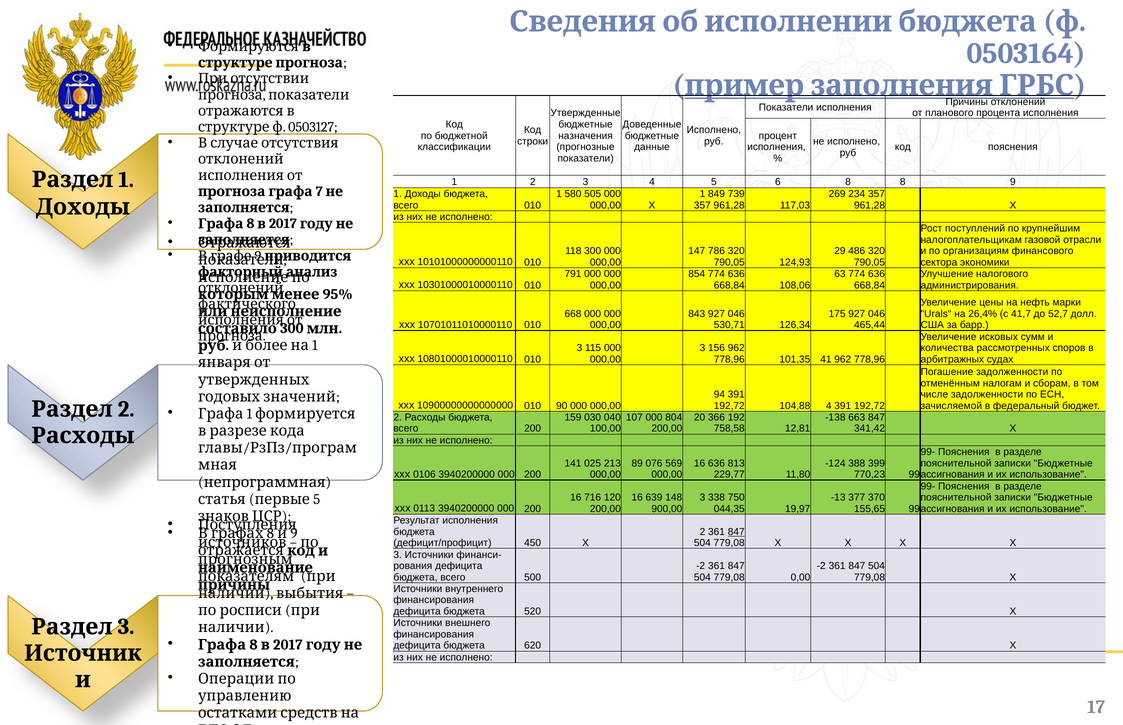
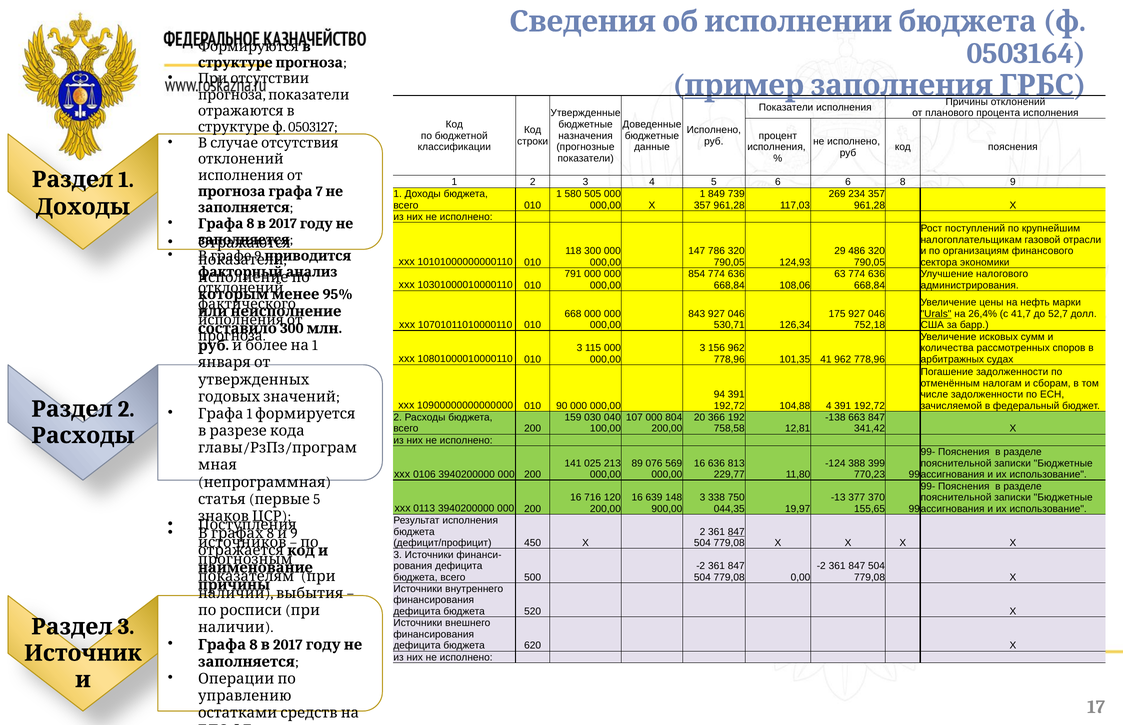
6 8: 8 -> 6 (848, 182)
Urals underline: none -> present (936, 314)
465,44: 465,44 -> 752,18 (870, 325)
